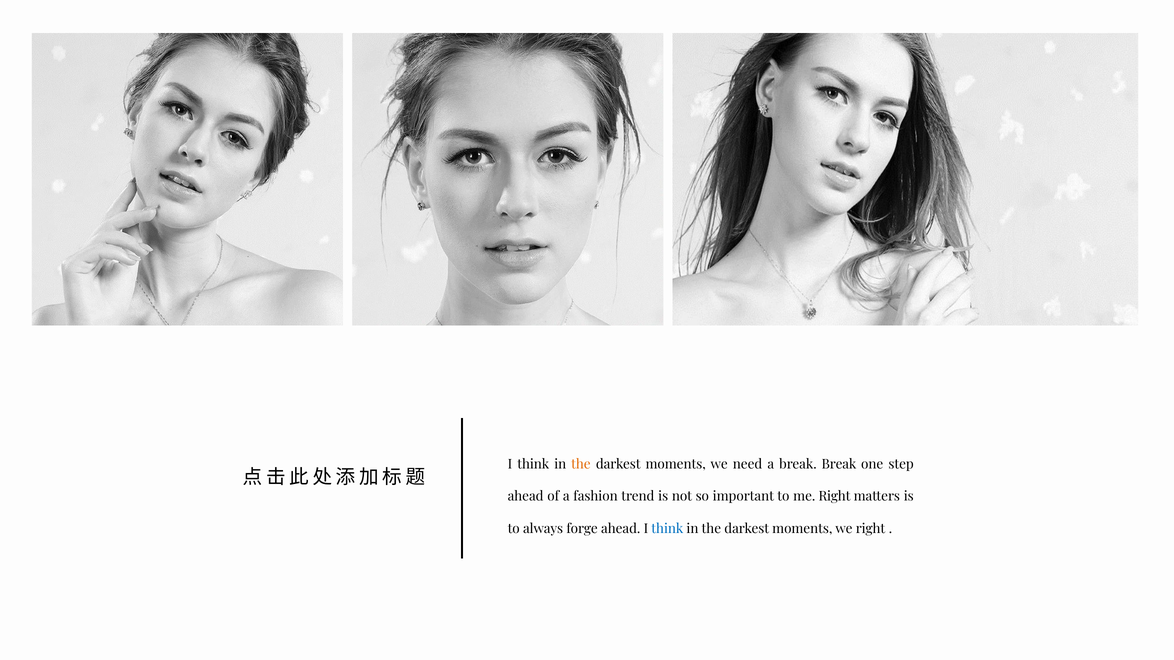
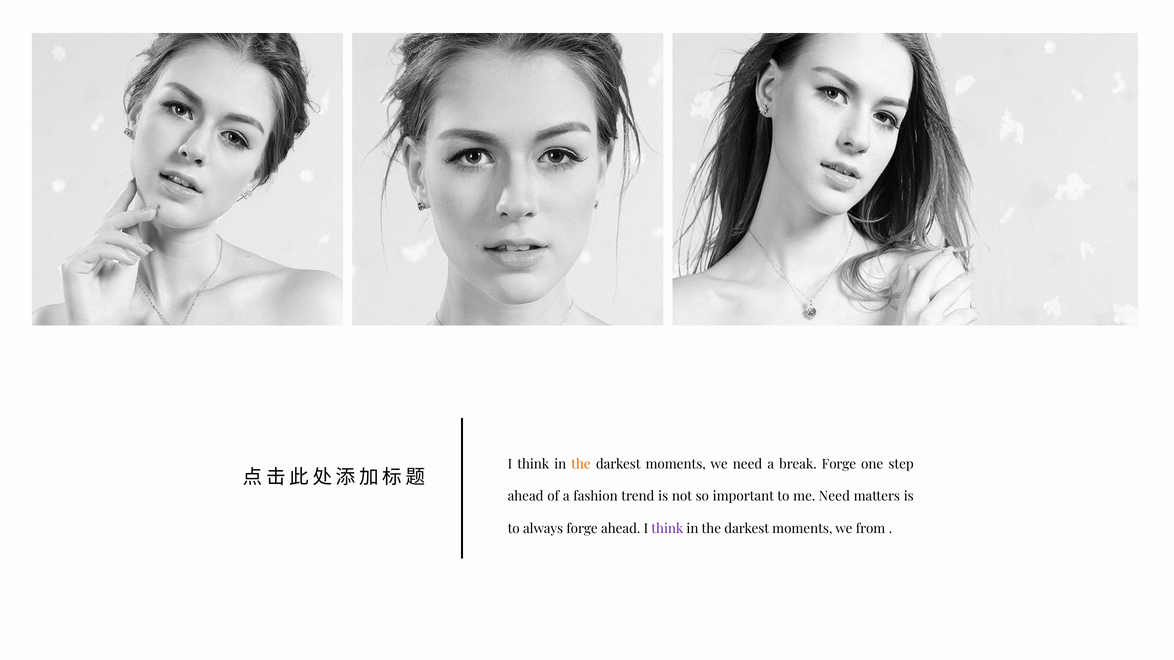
break Break: Break -> Forge (839, 465)
me Right: Right -> Need (834, 497)
think colour: blue -> purple (667, 529)
we right: right -> from (871, 529)
